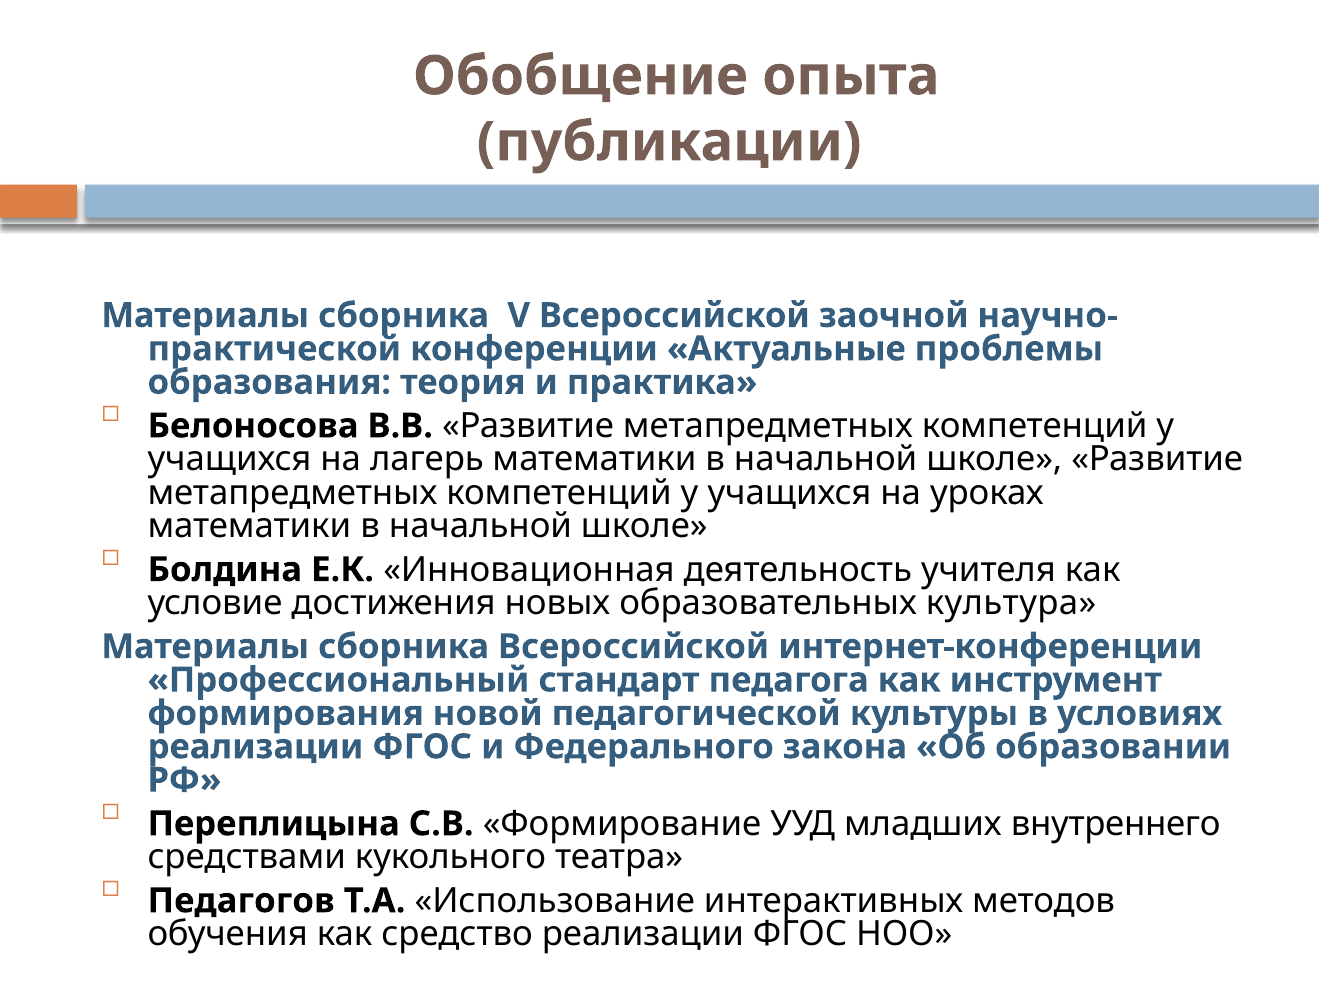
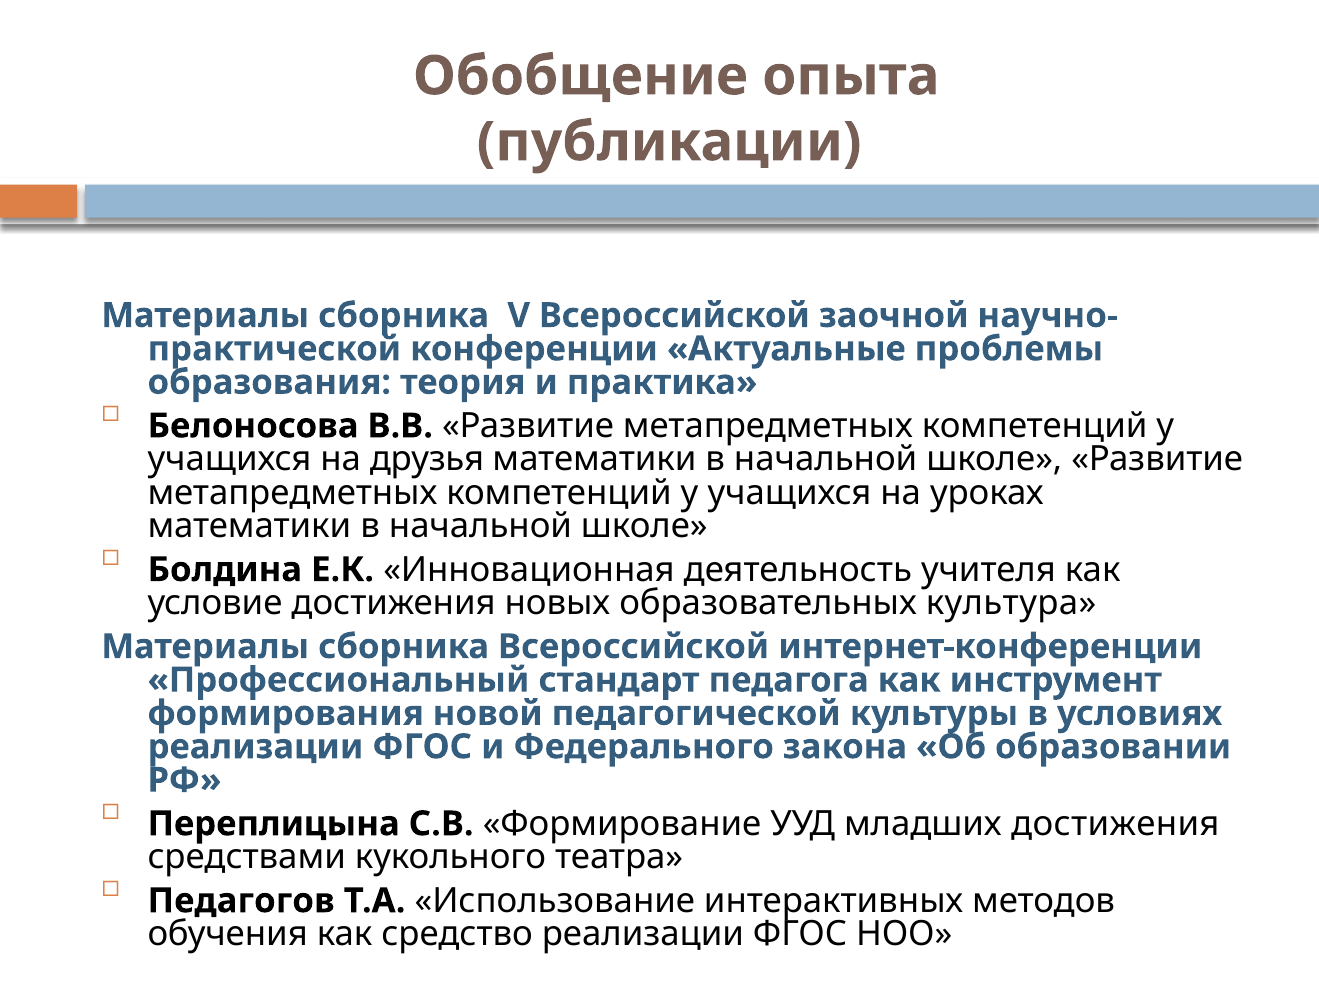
лагерь: лагерь -> друзья (427, 459)
младших внутреннего: внутреннего -> достижения (1115, 824)
